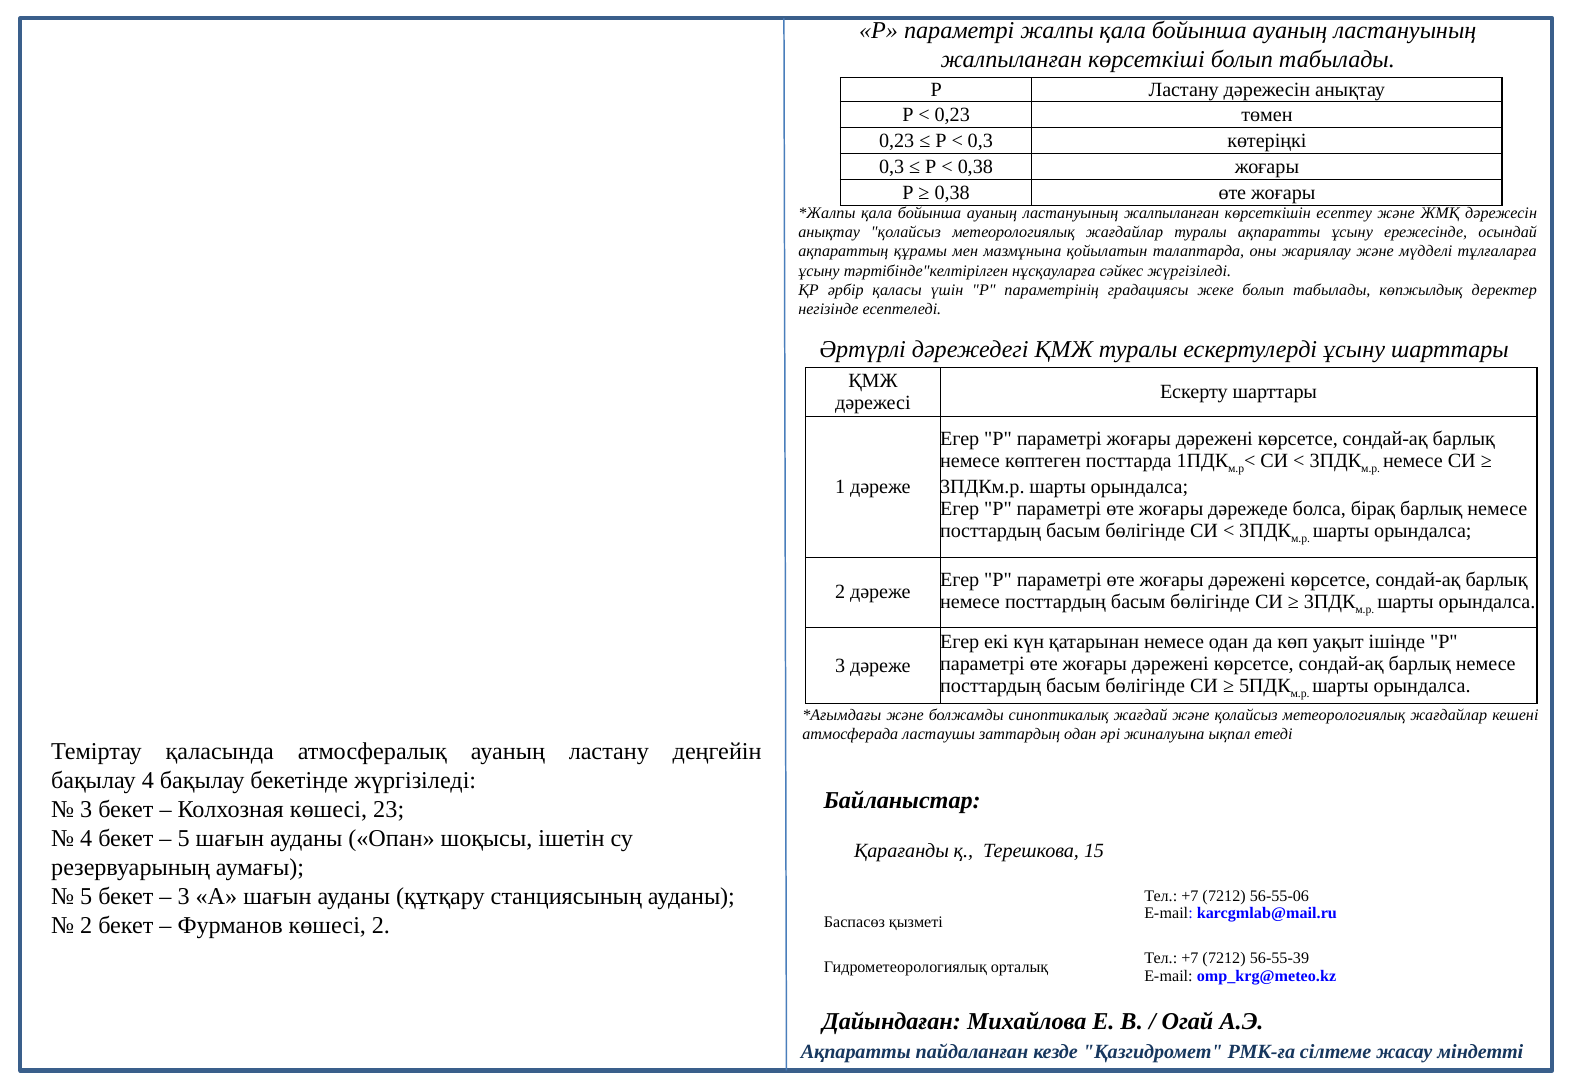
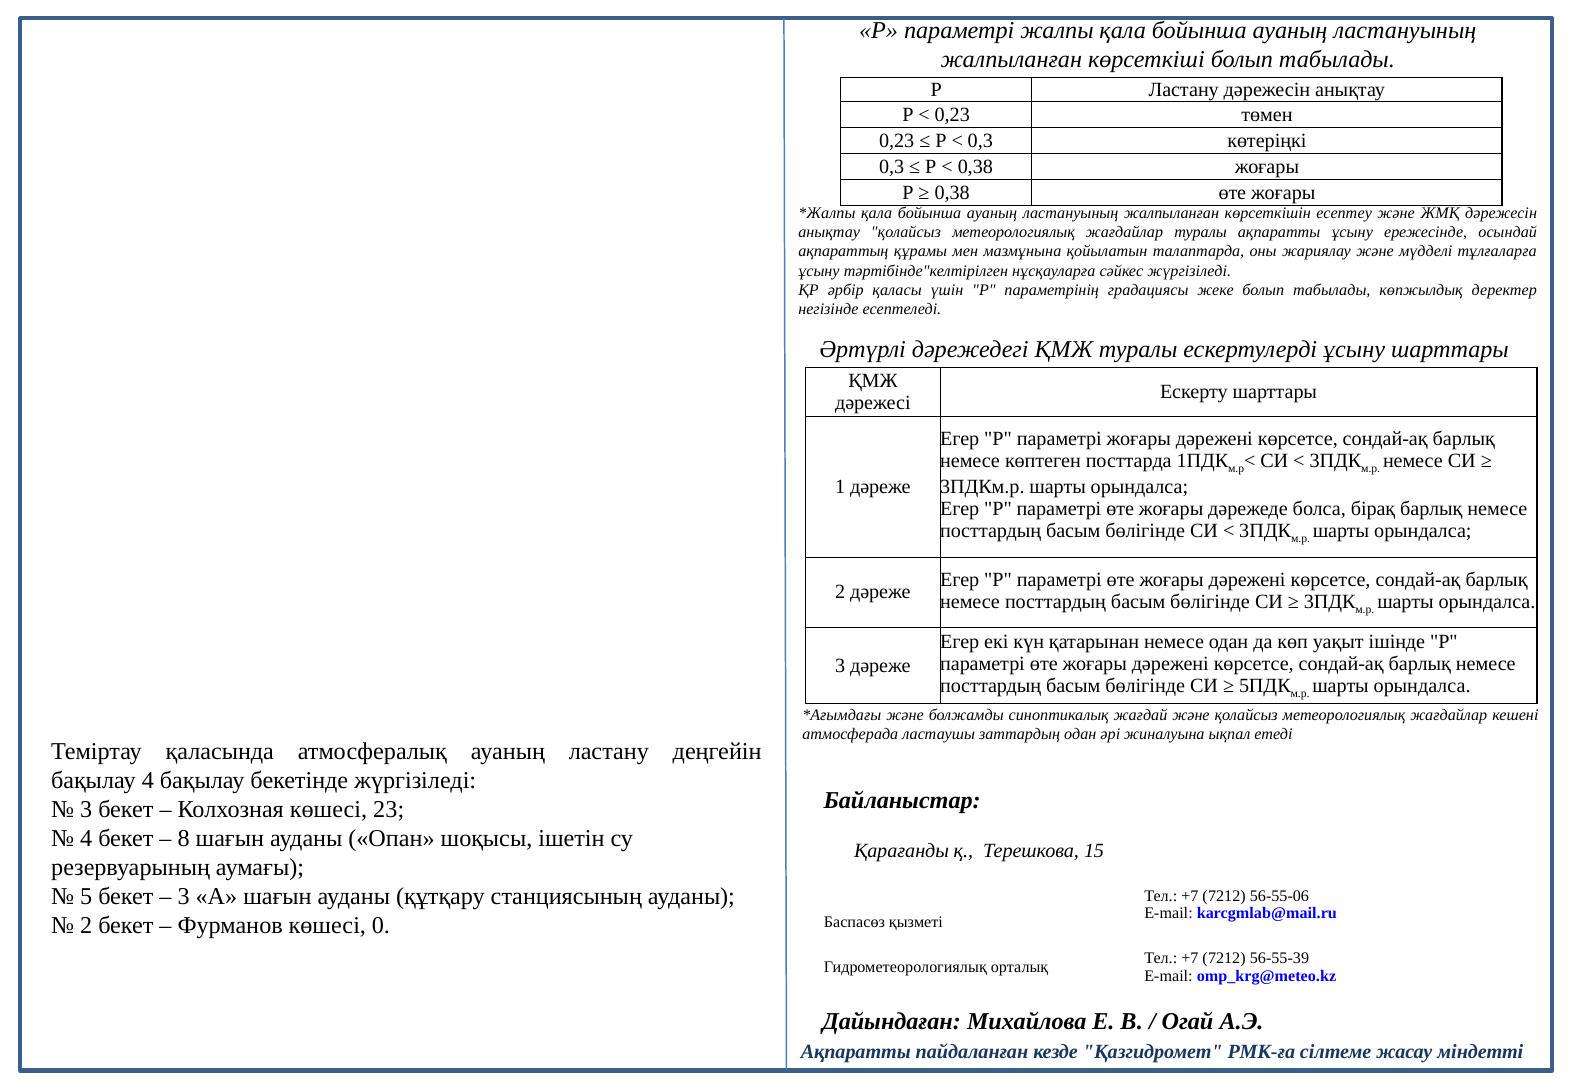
5: 5 -> 8 (184, 839)
көшесі 2: 2 -> 0 (381, 926)
